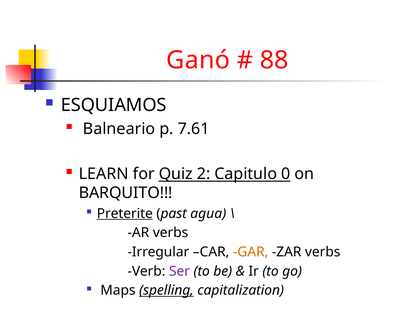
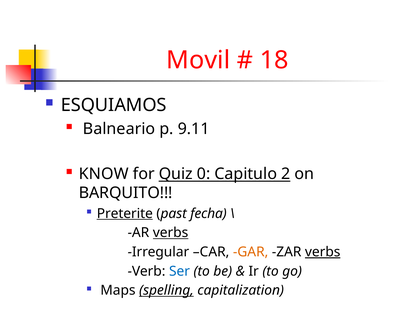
Ganó: Ganó -> Movil (198, 60)
88: 88 -> 18 (274, 60)
7.61: 7.61 -> 9.11 (194, 129)
LEARN: LEARN -> KNOW (104, 174)
2: 2 -> 0 (204, 174)
0: 0 -> 2 (286, 174)
agua: agua -> fecha (208, 213)
verbs underline: none -> present (171, 233)
verbs underline: none -> present (323, 252)
Ser colour: purple -> blue (180, 271)
